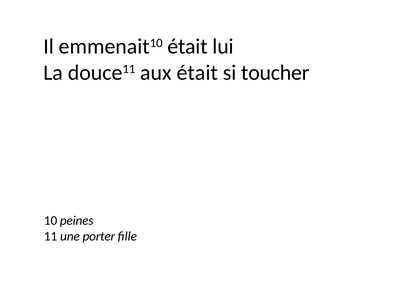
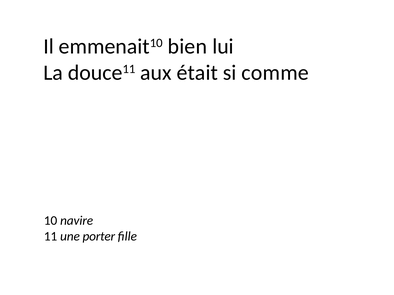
emmenait10 était: était -> bien (187, 46)
toucher: toucher -> comme (275, 73)
peines: peines -> navire (77, 221)
